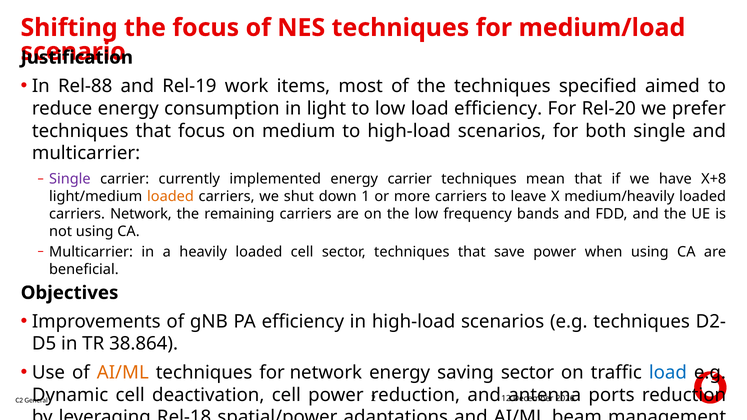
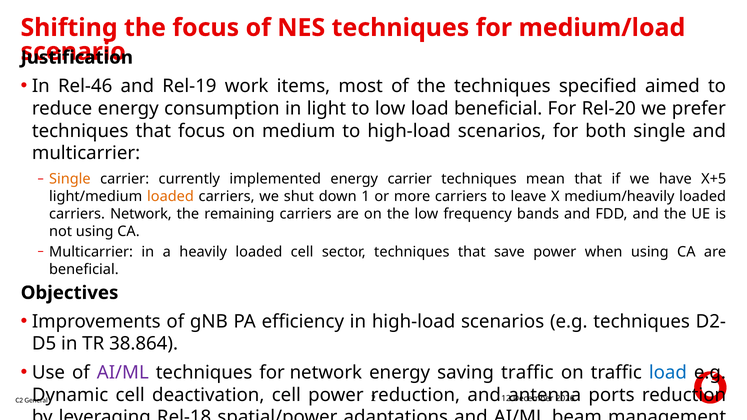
Rel-88: Rel-88 -> Rel-46 (85, 86)
load efficiency: efficiency -> beneficial (498, 109)
Single colour: purple -> orange (70, 179)
X+8: X+8 -> X+5 (714, 179)
AI/ML colour: orange -> purple (123, 373)
saving sector: sector -> traffic (527, 373)
